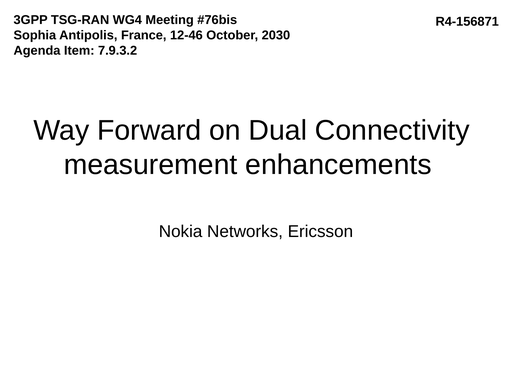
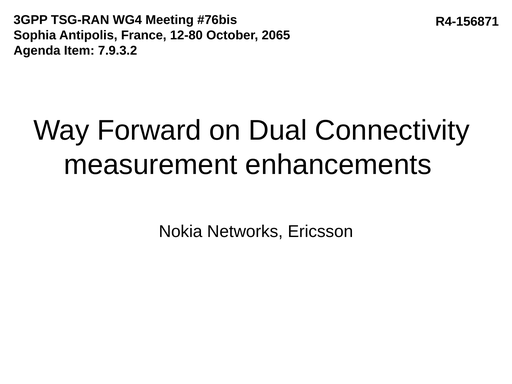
12-46: 12-46 -> 12-80 (186, 35)
2030: 2030 -> 2065 (276, 35)
